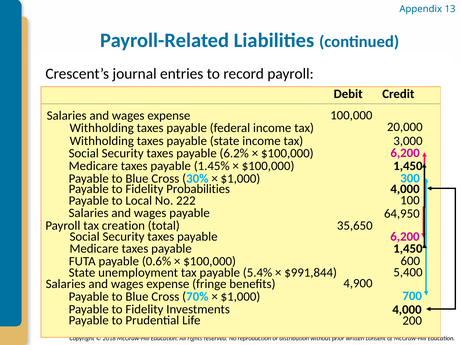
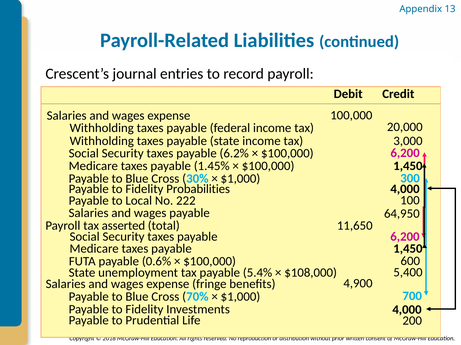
35,650: 35,650 -> 11,650 (355, 226)
creation: creation -> asserted (123, 226)
$991,844: $991,844 -> $108,000 (311, 273)
